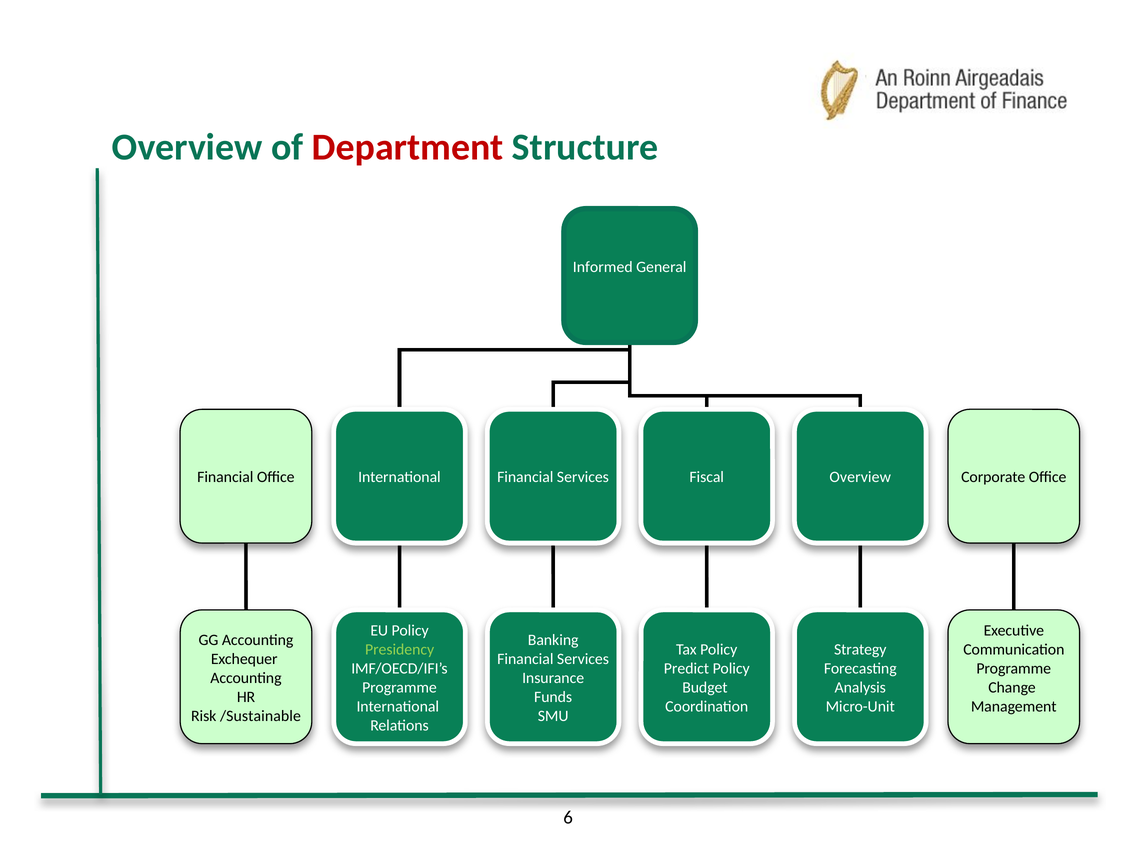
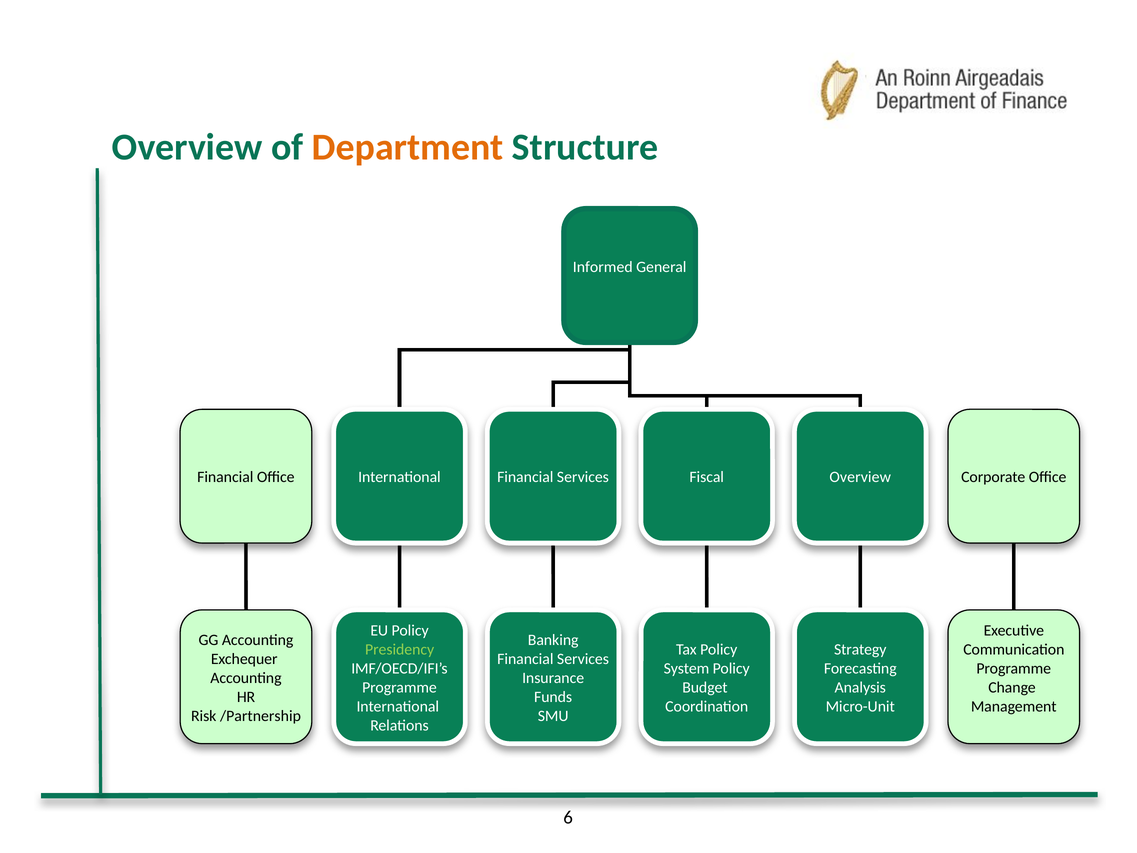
Department colour: red -> orange (408, 147)
Predict: Predict -> System (687, 668)
/Sustainable: /Sustainable -> /Partnership (260, 716)
